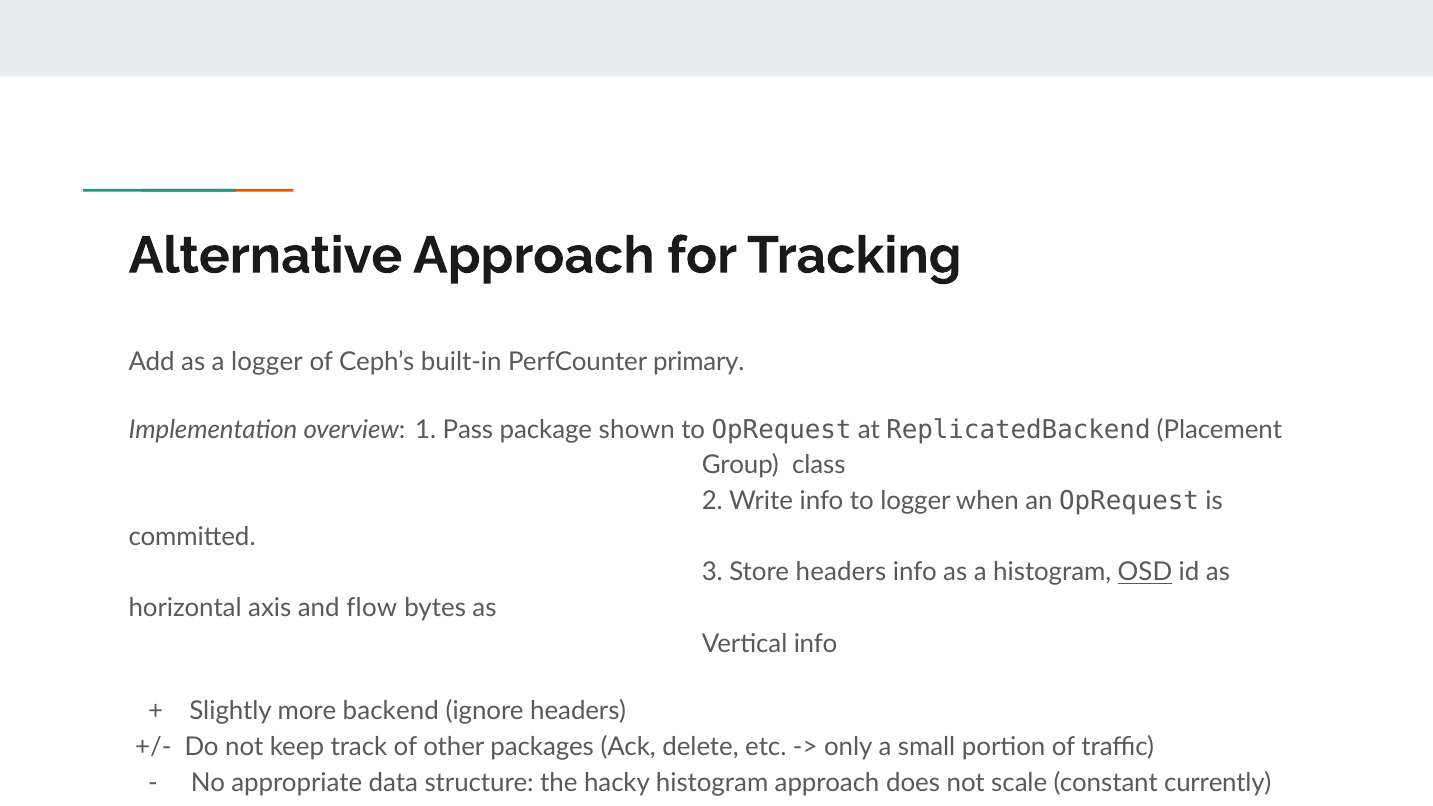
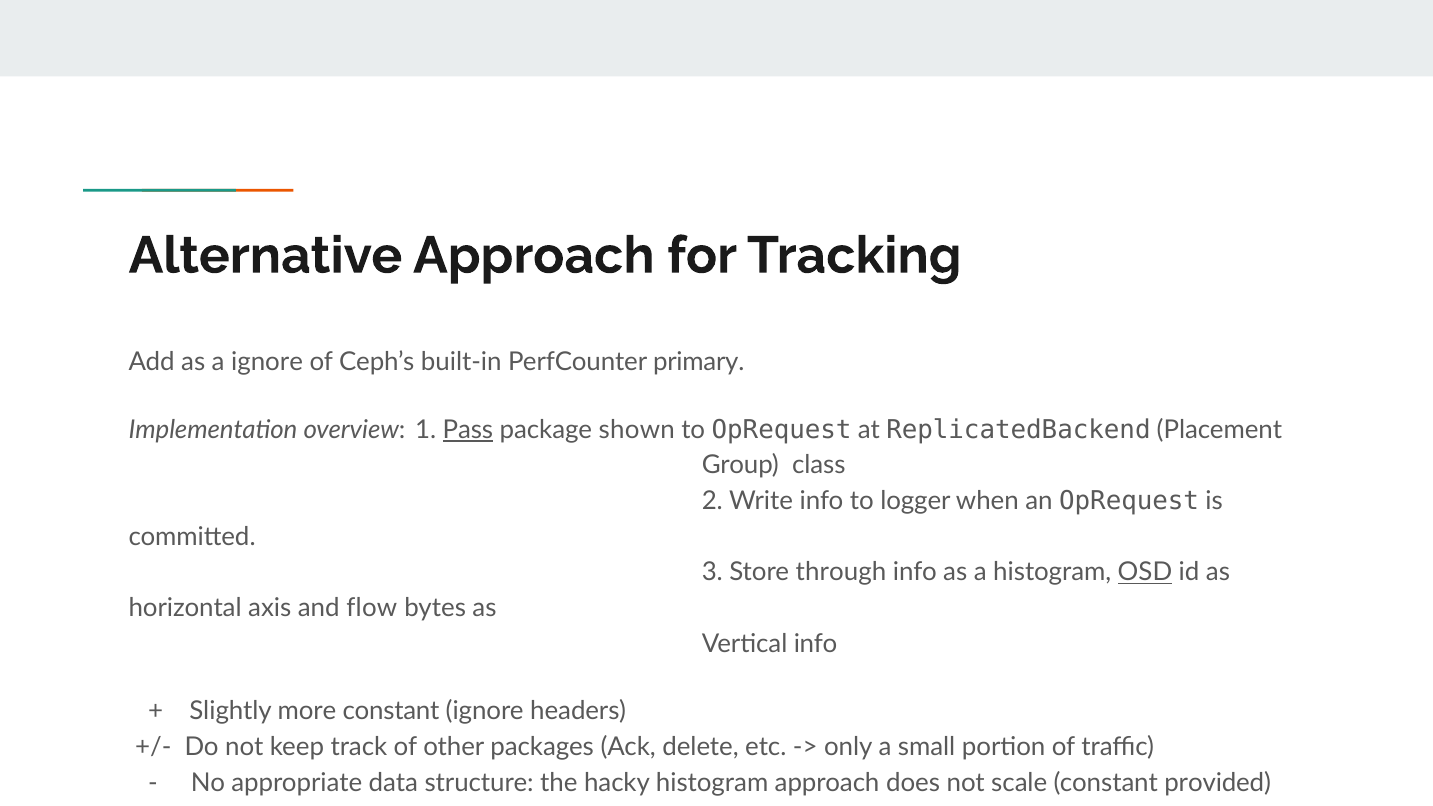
a logger: logger -> ignore (267, 362)
Pass underline: none -> present (468, 430)
Store headers: headers -> through (841, 572)
more backend: backend -> constant (391, 711)
currently: currently -> provided (1218, 783)
